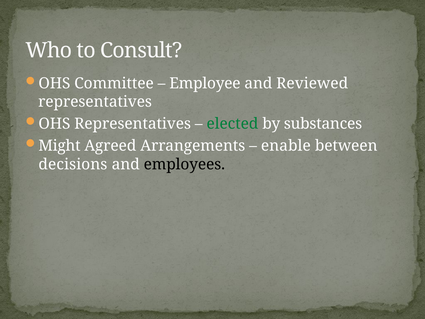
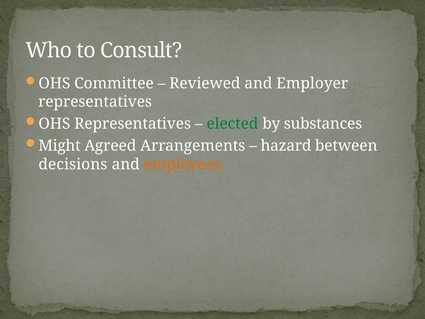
Employee: Employee -> Reviewed (205, 83)
Reviewed: Reviewed -> Employer (312, 83)
enable: enable -> hazard (286, 146)
employees colour: black -> orange (184, 164)
